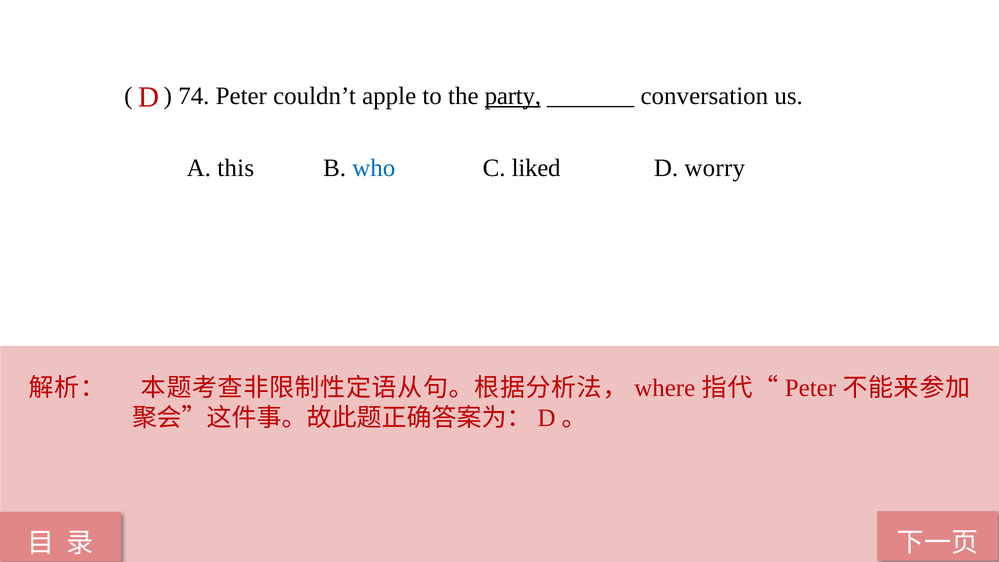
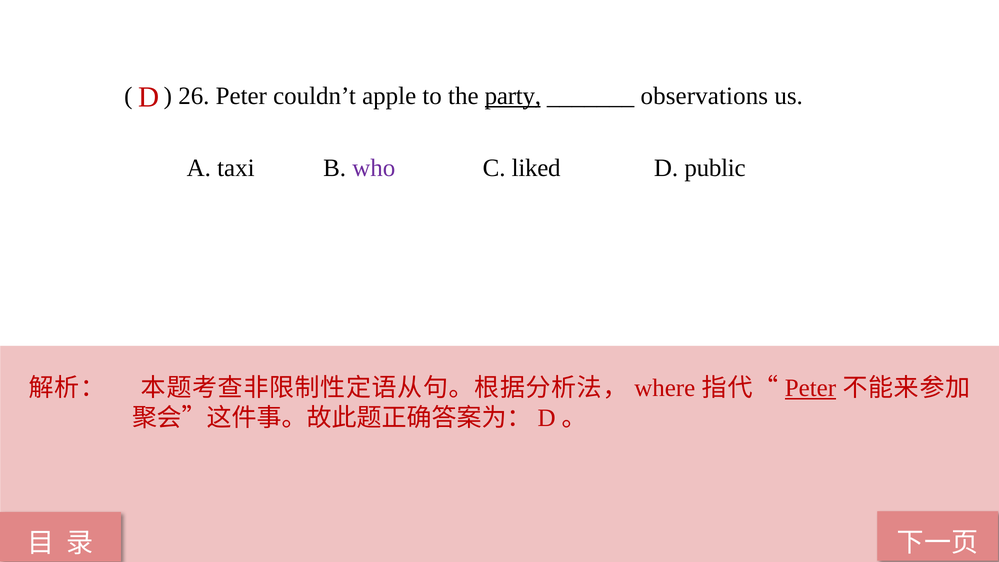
74: 74 -> 26 (194, 96)
conversation: conversation -> observations (704, 96)
this: this -> taxi (236, 168)
who colour: blue -> purple (374, 168)
worry: worry -> public (715, 168)
Peter underline: none -> present (810, 388)
